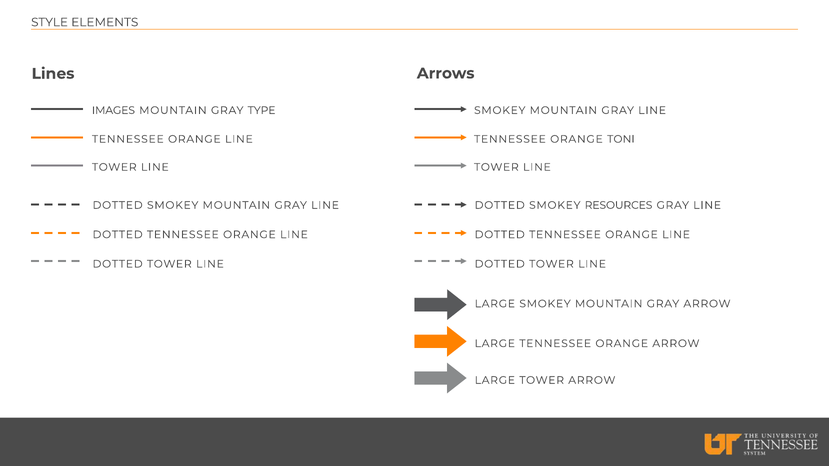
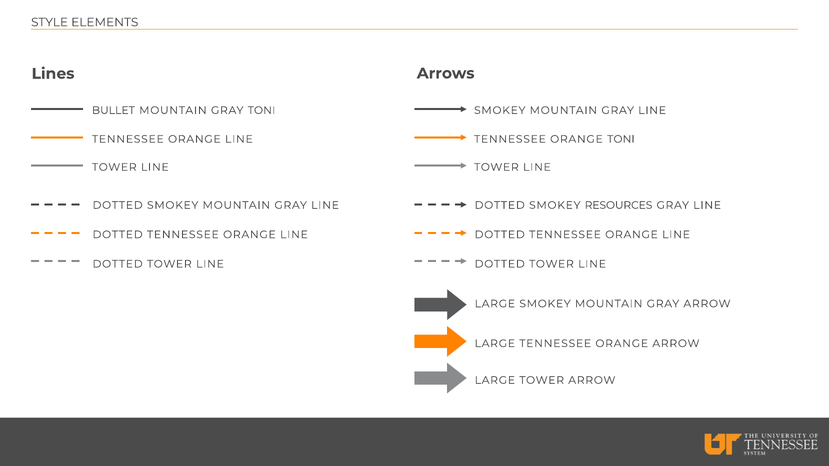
IMAGES: IMAGES -> BULLET (113, 110)
GRAY TYPE: TYPE -> TONI (262, 110)
